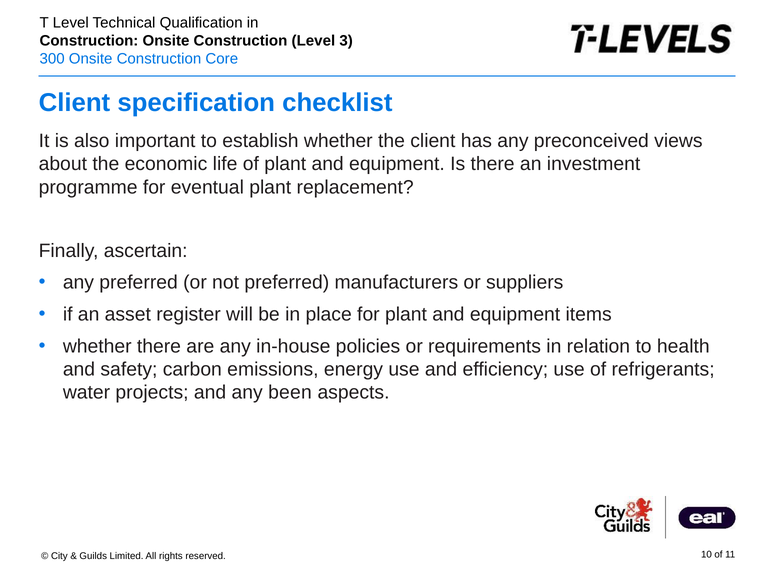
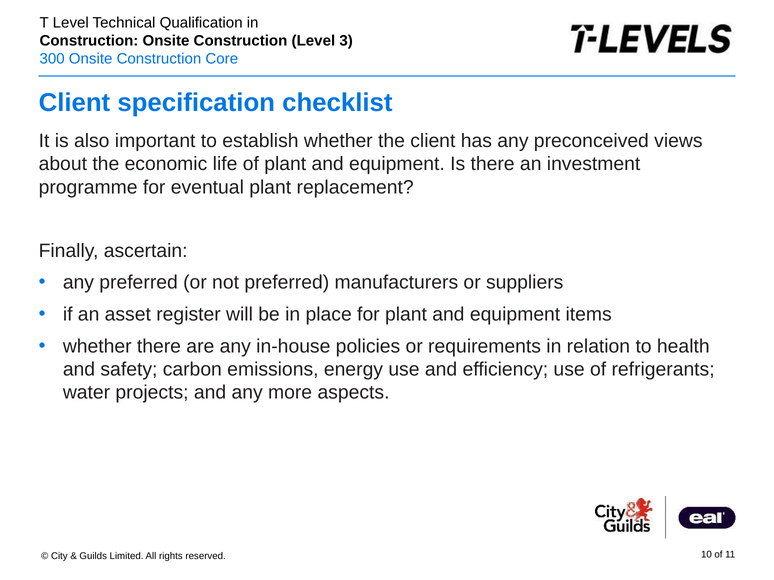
been: been -> more (290, 393)
